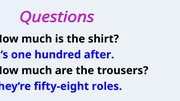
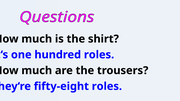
hundred after: after -> roles (99, 55)
